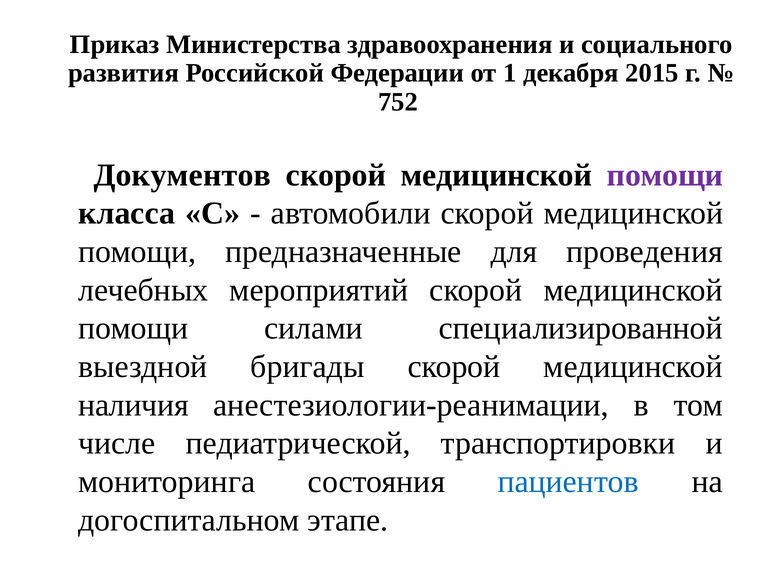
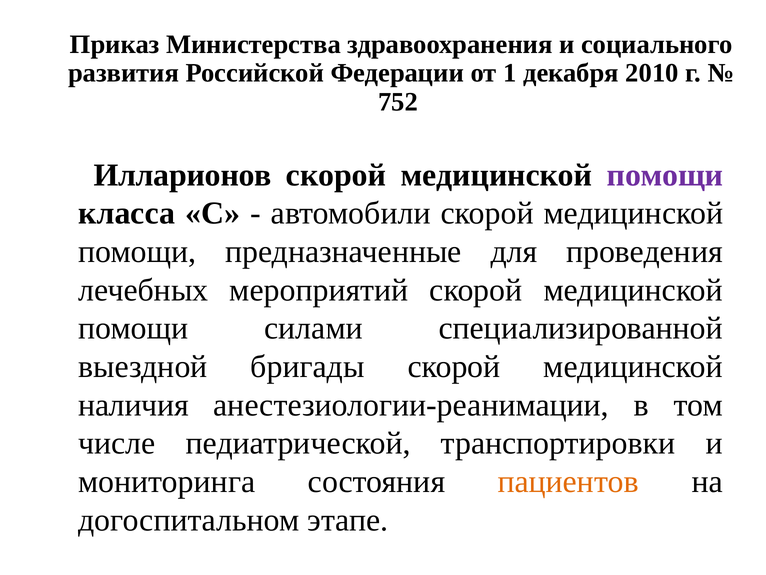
2015: 2015 -> 2010 (652, 73)
Документов: Документов -> Илларионов (183, 175)
пациентов colour: blue -> orange (568, 481)
